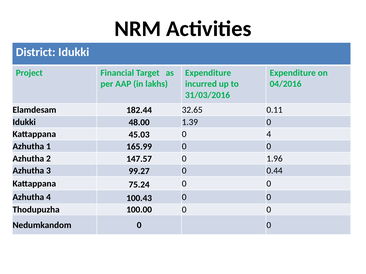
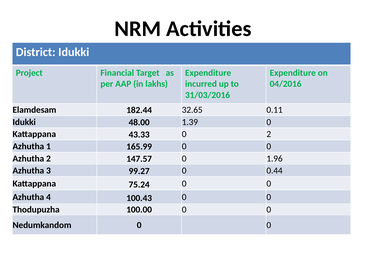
45.03: 45.03 -> 43.33 (139, 135)
0 4: 4 -> 2 (269, 134)
